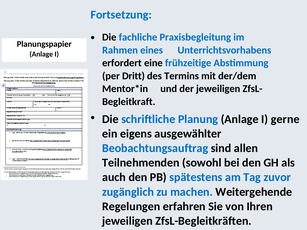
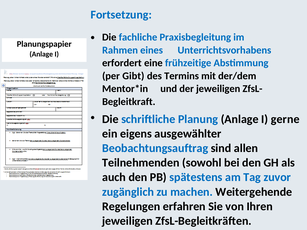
Dritt: Dritt -> Gibt (133, 76)
